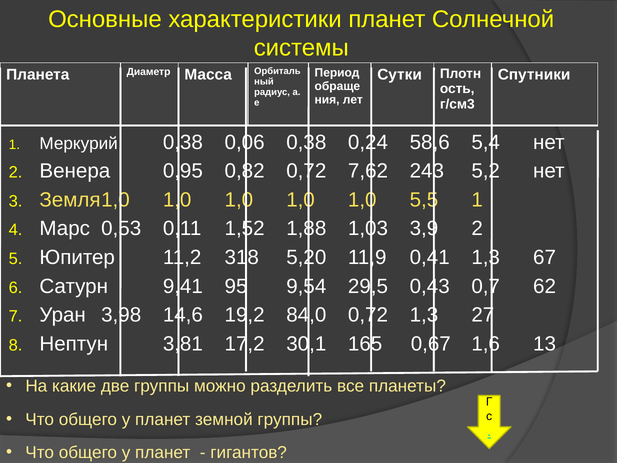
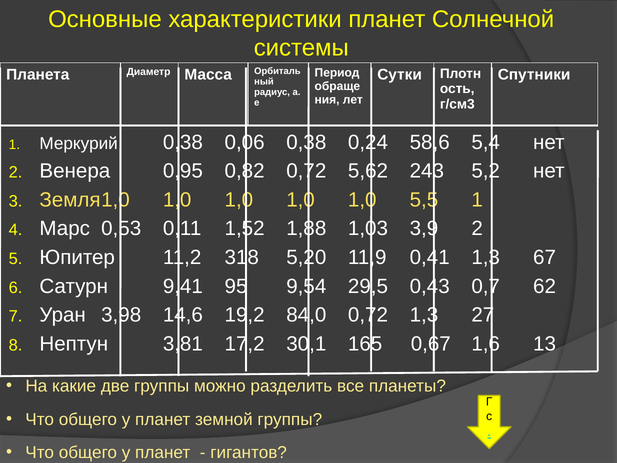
7,62: 7,62 -> 5,62 (368, 171)
